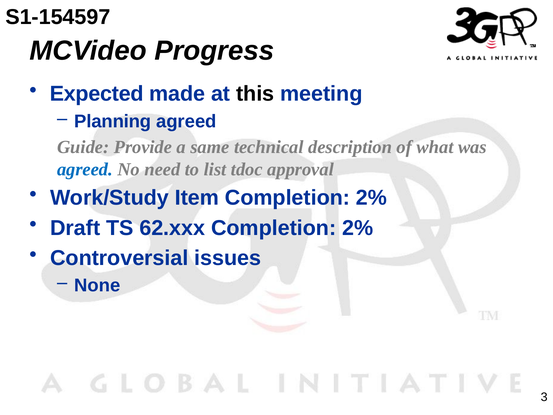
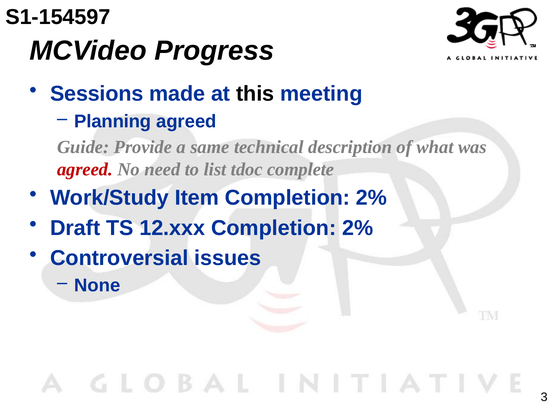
Expected: Expected -> Sessions (97, 94)
agreed colour: blue -> red (85, 169)
approval: approval -> complete (301, 169)
62.xxx: 62.xxx -> 12.xxx (172, 228)
